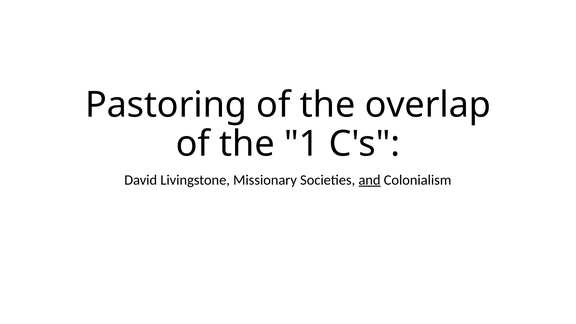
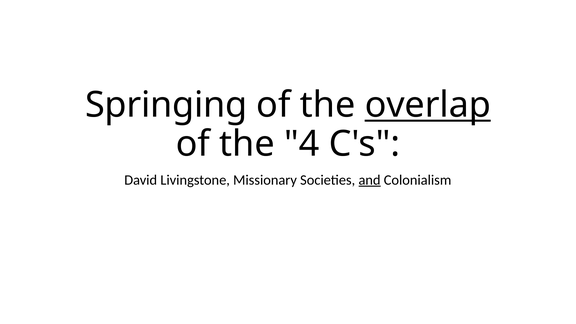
Pastoring: Pastoring -> Springing (166, 105)
overlap underline: none -> present (428, 105)
1: 1 -> 4 (302, 144)
